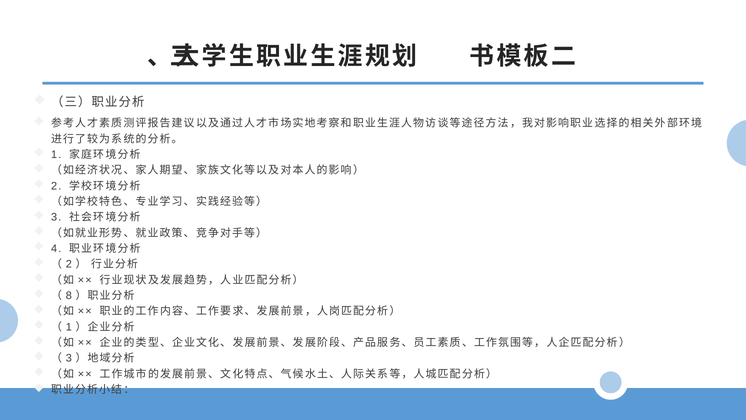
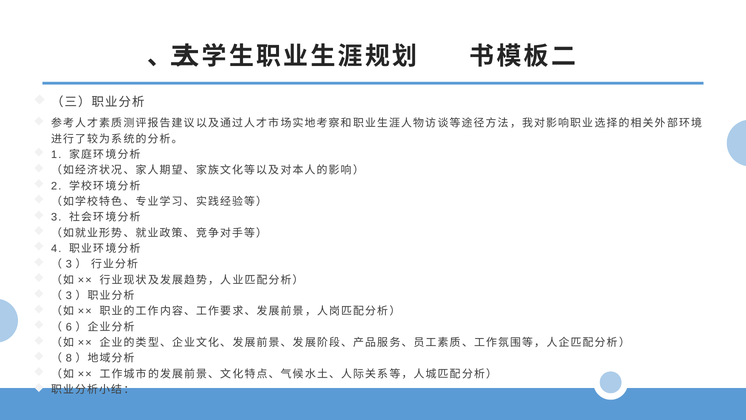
2: 2 -> 3 (69, 264)
8: 8 -> 3 (69, 295)
1: 1 -> 6 (69, 327)
3: 3 -> 8 (69, 358)
